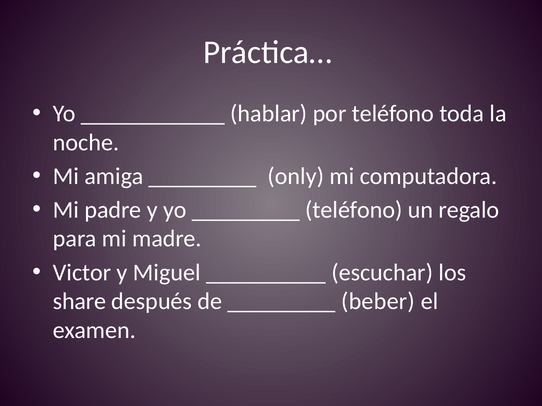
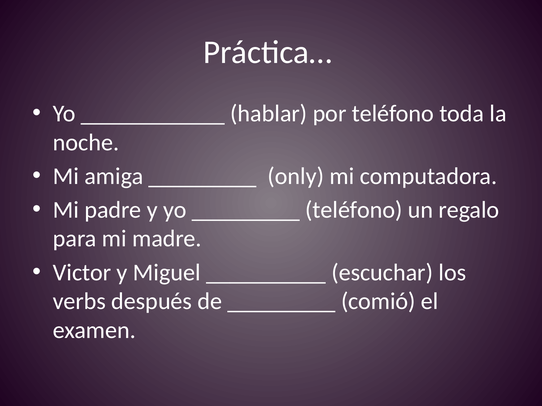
share: share -> verbs (79, 302)
beber: beber -> comió (378, 302)
